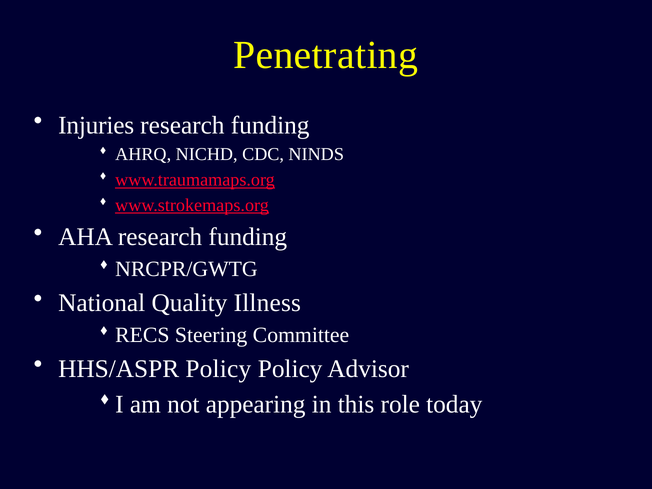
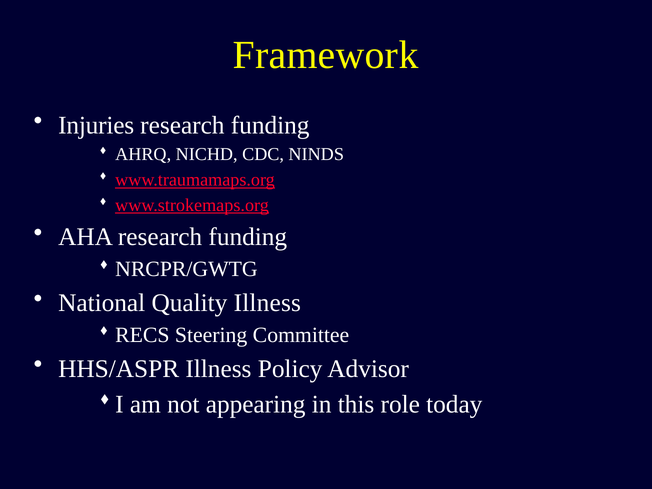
Penetrating: Penetrating -> Framework (326, 55)
HHS/ASPR Policy: Policy -> Illness (218, 369)
